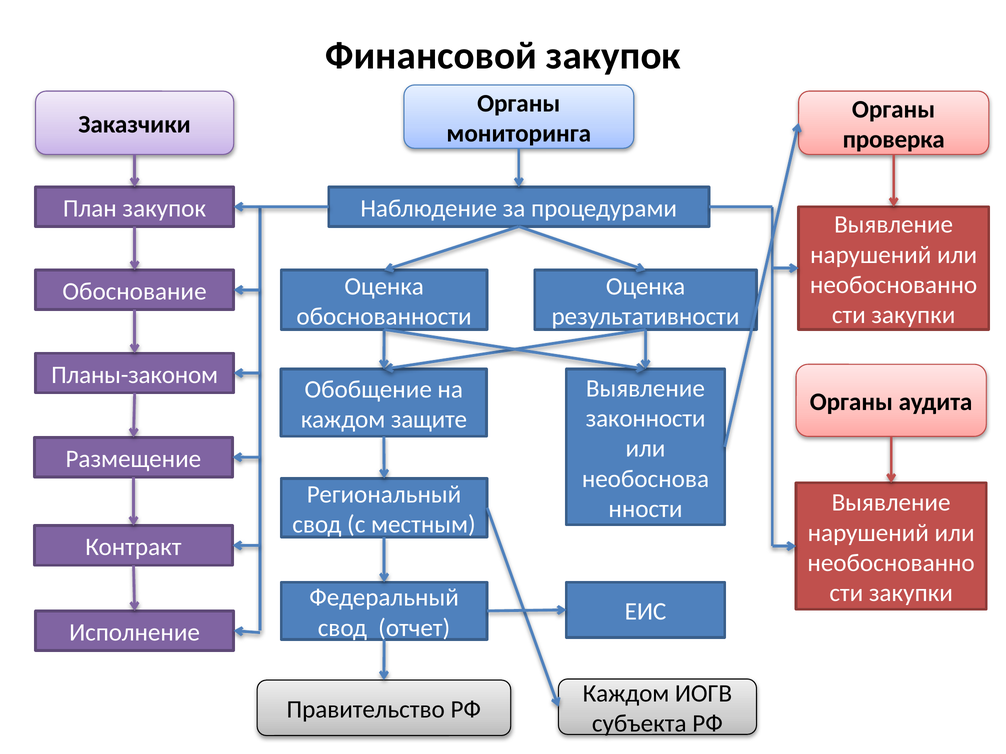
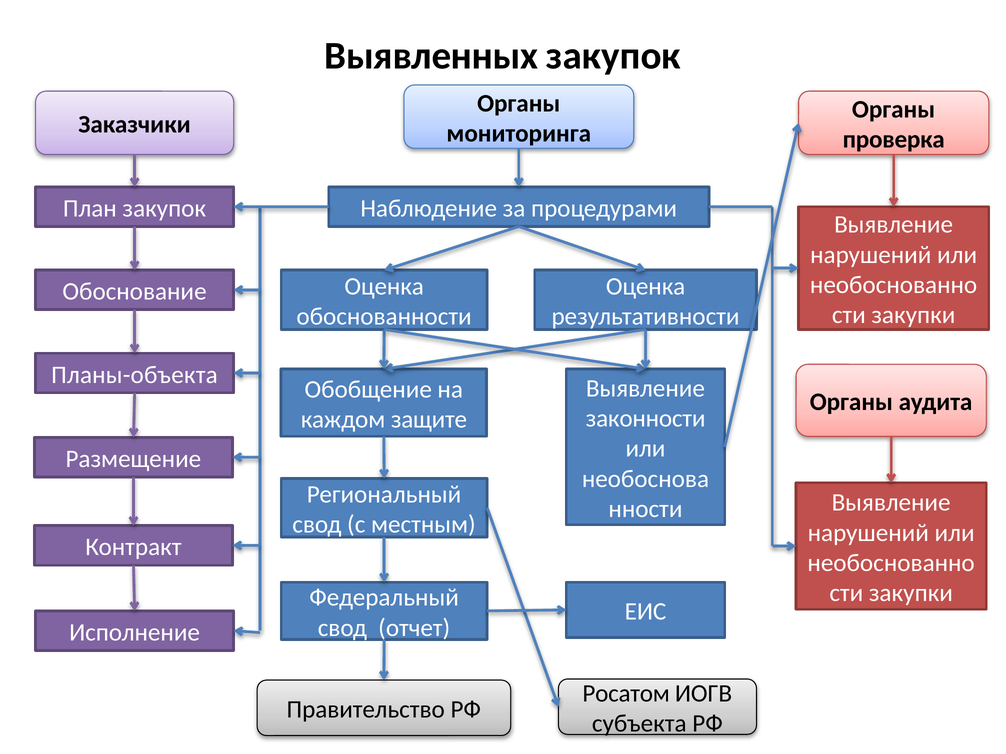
Финансовой: Финансовой -> Выявленных (431, 56)
Планы-законом: Планы-законом -> Планы-объекта (134, 375)
Каждом: Каждом -> Росатом (626, 694)
